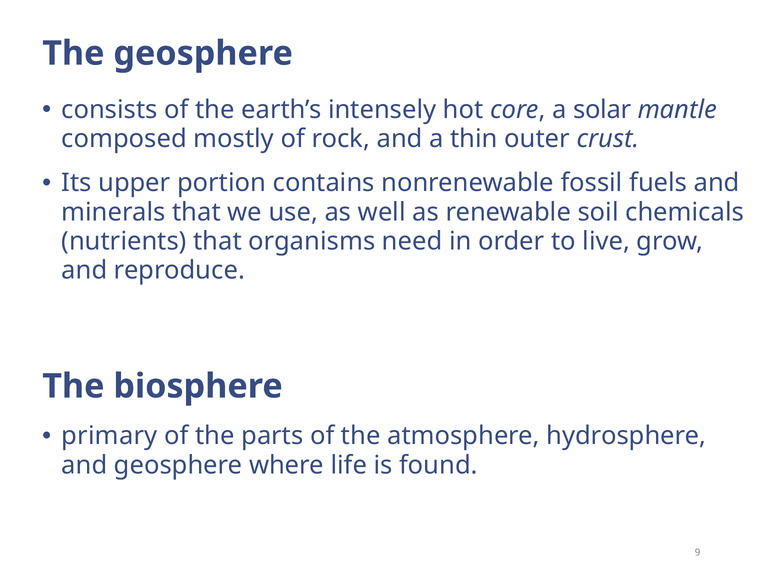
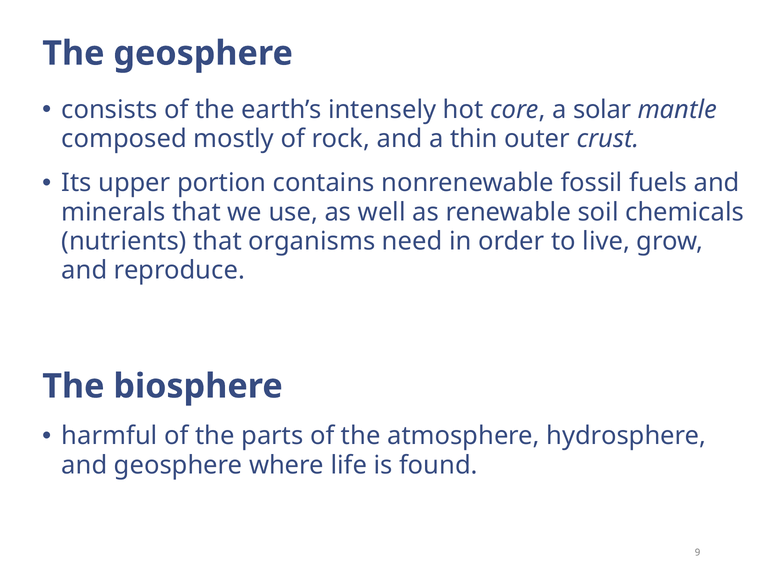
primary: primary -> harmful (109, 436)
